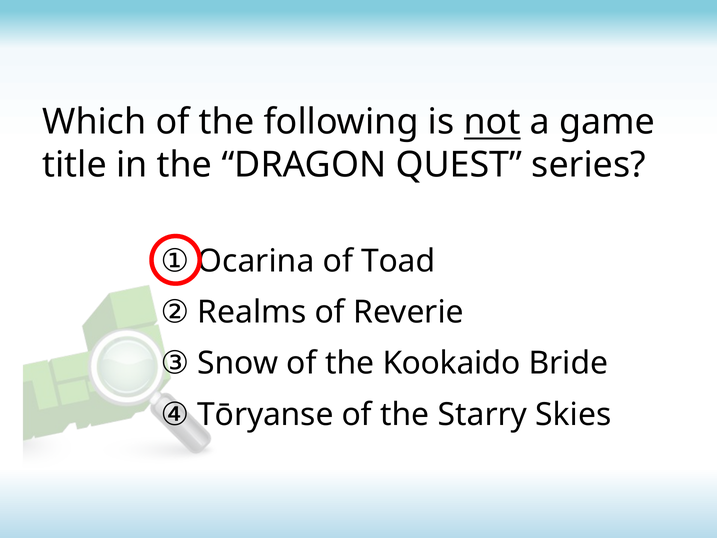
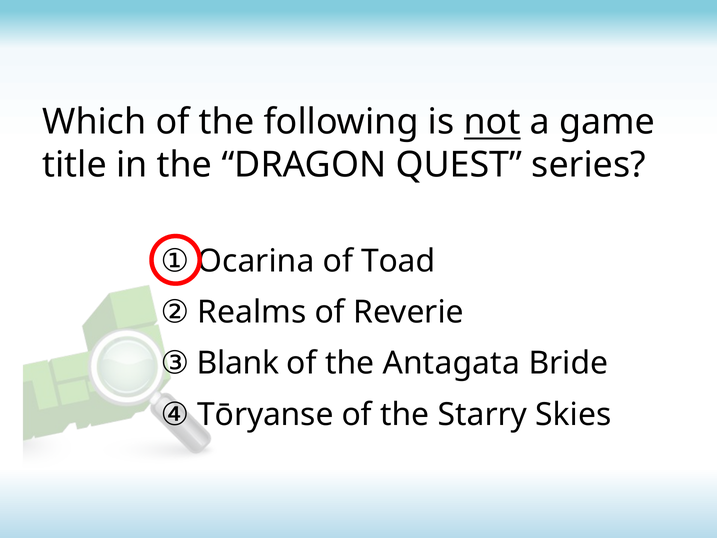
Snow: Snow -> Blank (238, 363)
Kookaido: Kookaido -> Antagata (451, 363)
